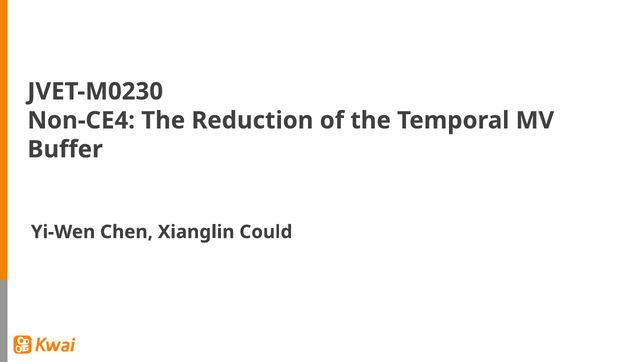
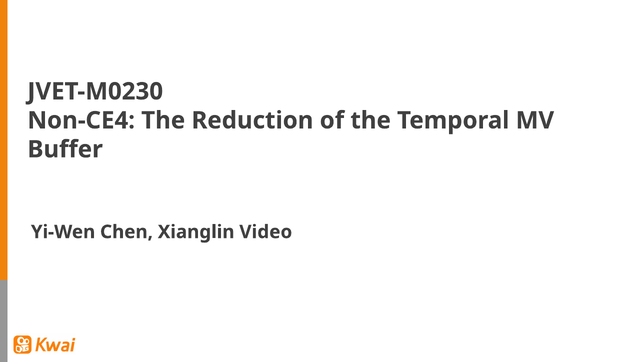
Could: Could -> Video (266, 232)
